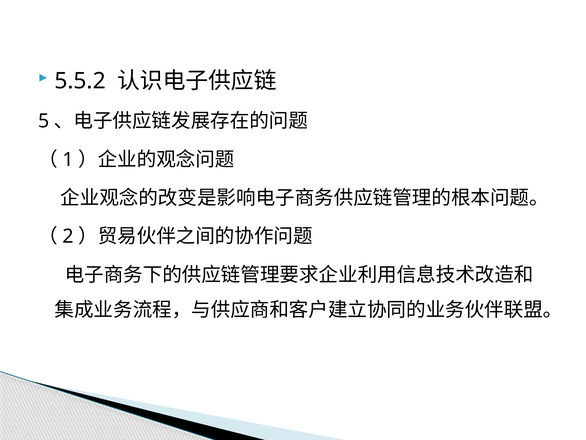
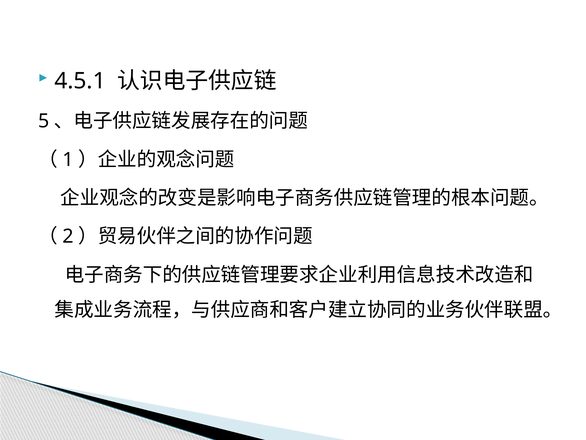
5.5.2: 5.5.2 -> 4.5.1 (80, 81)
